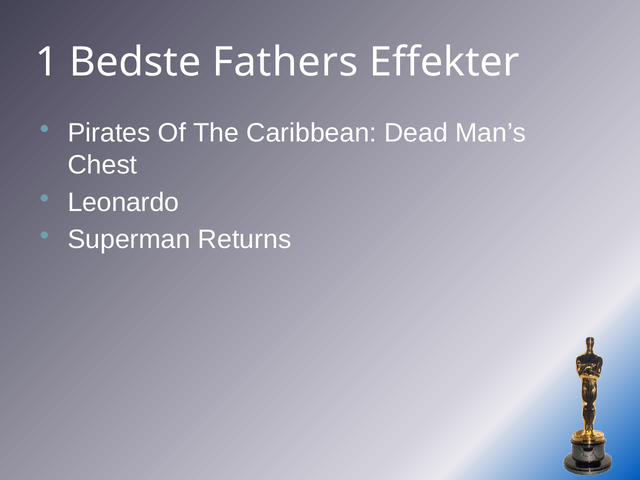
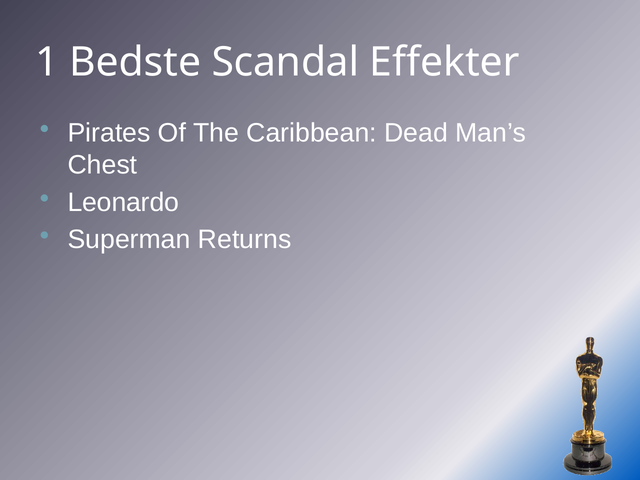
Fathers: Fathers -> Scandal (285, 62)
